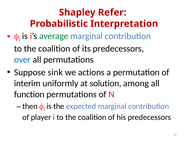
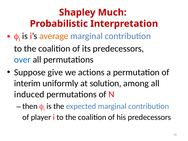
Refer: Refer -> Much (112, 12)
average colour: green -> orange (54, 36)
sink: sink -> give (55, 72)
function: function -> induced (29, 94)
